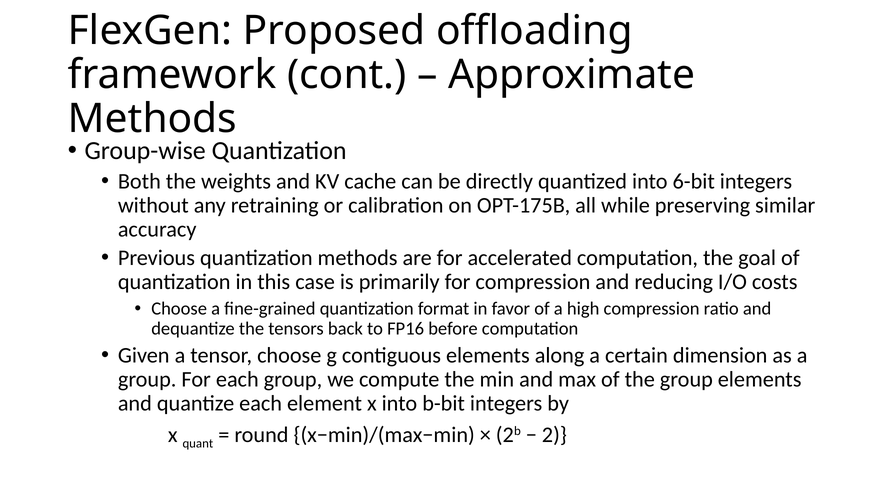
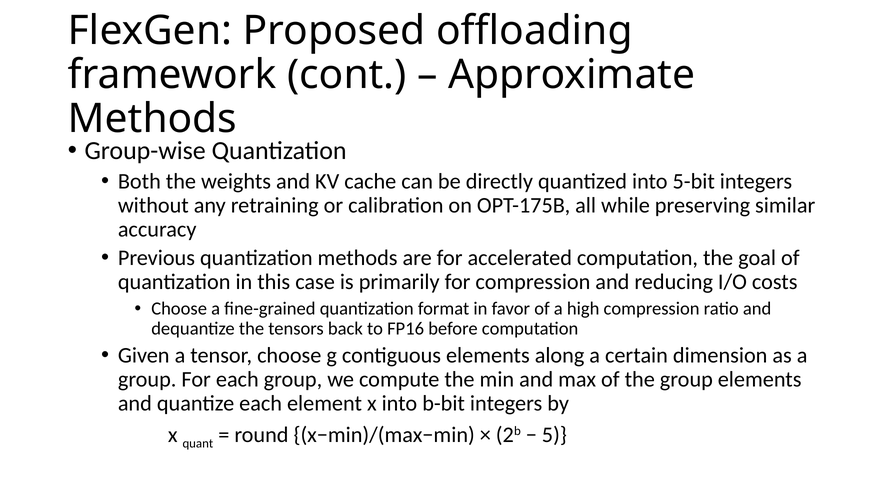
6-bit: 6-bit -> 5-bit (694, 181)
2: 2 -> 5 (554, 434)
